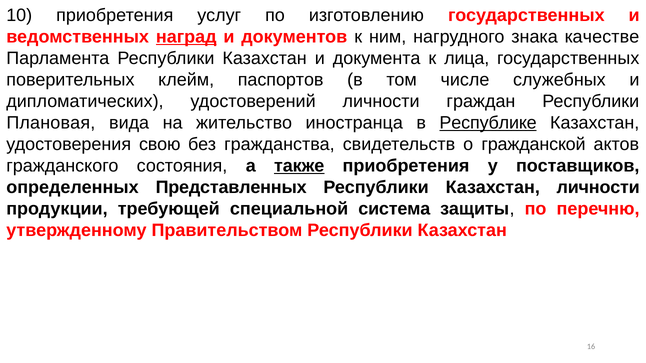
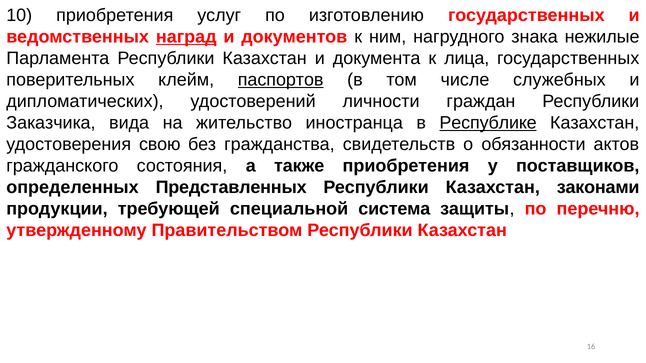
качестве: качестве -> нежилые (602, 37)
паспортов underline: none -> present (281, 80)
Плановая: Плановая -> Заказчика (51, 123)
гражданской: гражданской -> обязанности (533, 144)
также underline: present -> none (299, 166)
Казахстан личности: личности -> законами (598, 188)
